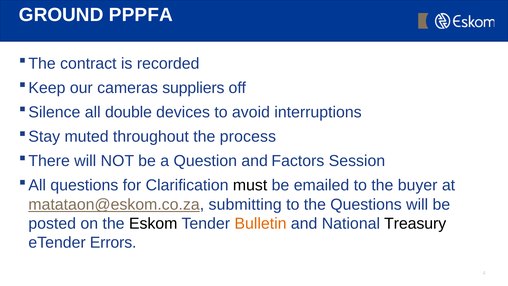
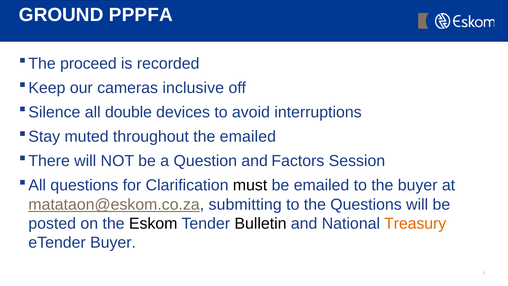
contract: contract -> proceed (88, 64)
suppliers: suppliers -> inclusive (193, 88)
the process: process -> emailed (248, 137)
Bulletin colour: orange -> black (261, 223)
Treasury colour: black -> orange (415, 223)
eTender Errors: Errors -> Buyer (113, 242)
